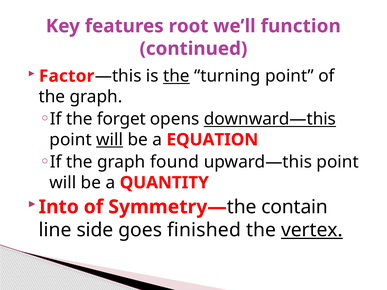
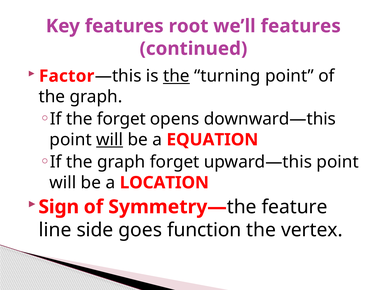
we’ll function: function -> features (301, 26)
downward—this underline: present -> none (270, 119)
graph found: found -> forget (175, 162)
QUANTITY: QUANTITY -> LOCATION (164, 183)
Into: Into -> Sign (59, 207)
contain: contain -> feature (295, 207)
finished: finished -> function (204, 230)
vertex underline: present -> none (312, 230)
